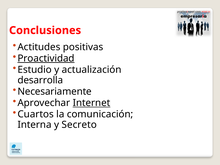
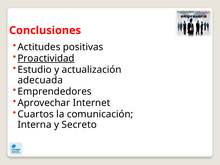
desarrolla: desarrolla -> adecuada (40, 80)
Necesariamente: Necesariamente -> Emprendedores (55, 92)
Internet underline: present -> none (91, 103)
